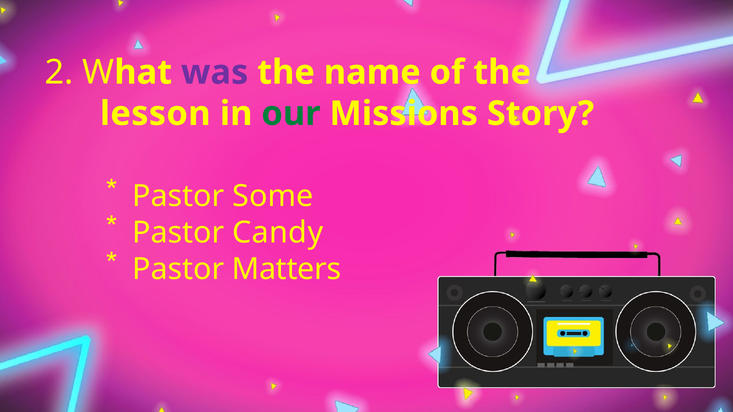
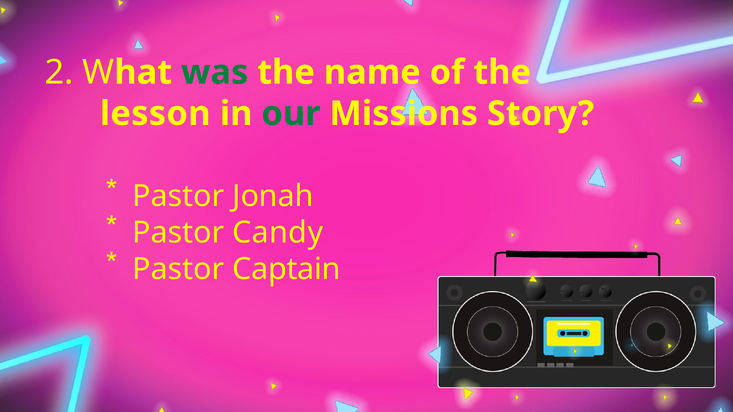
was colour: purple -> green (215, 72)
Some: Some -> Jonah (273, 196)
Matters: Matters -> Captain (286, 269)
